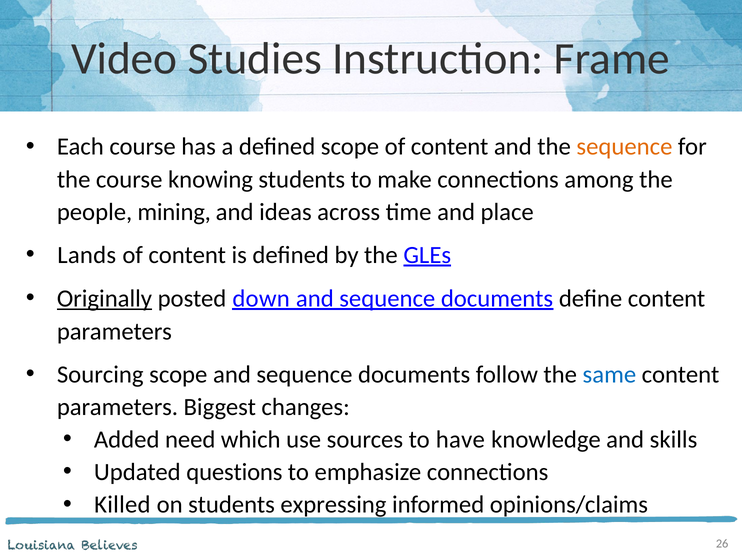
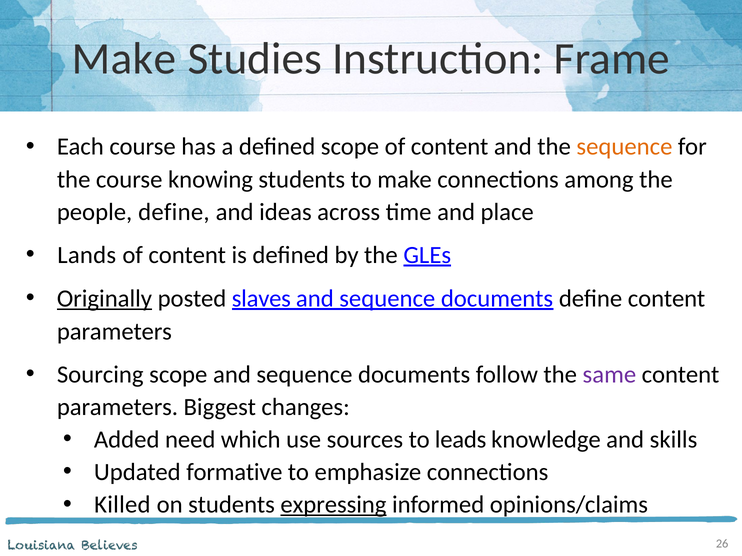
Video: Video -> Make (124, 59)
people mining: mining -> define (174, 212)
down: down -> slaves (261, 299)
same colour: blue -> purple (609, 375)
have: have -> leads (461, 440)
questions: questions -> formative (234, 473)
expressing underline: none -> present (333, 505)
